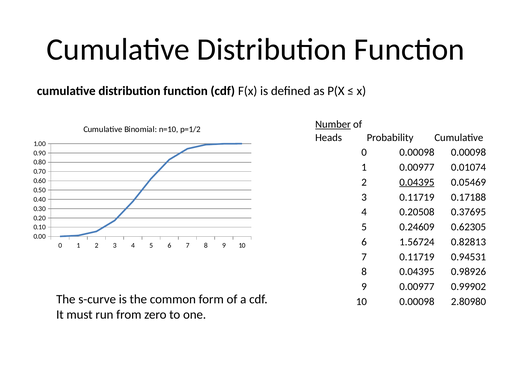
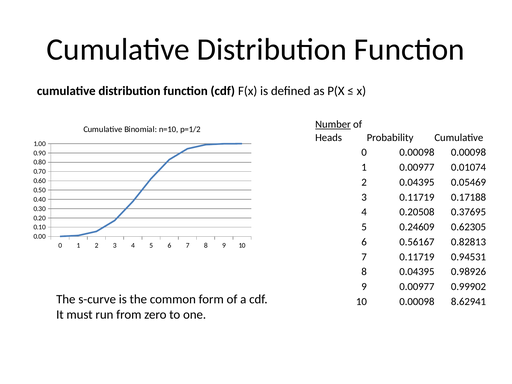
0.04395 underline: present -> none (417, 182)
1.56724: 1.56724 -> 0.56167 (417, 242)
2.80980: 2.80980 -> 8.62941 (468, 302)
